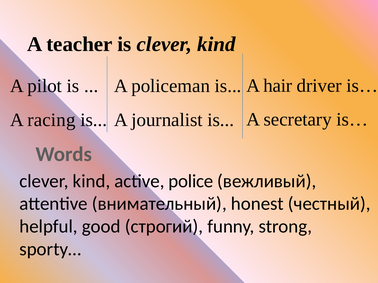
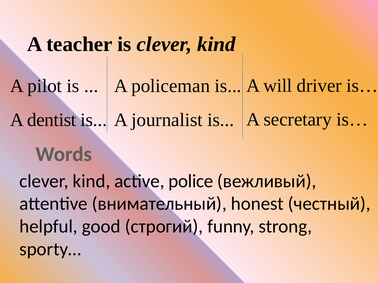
hair: hair -> will (278, 86)
racing: racing -> dentist (52, 120)
